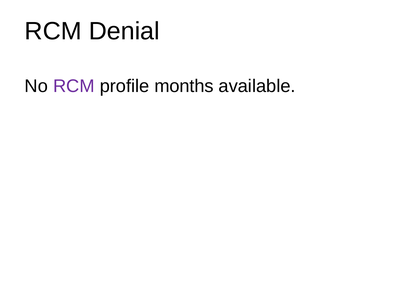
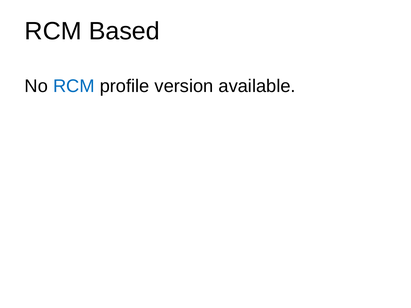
Denial: Denial -> Based (124, 31)
RCM colour: purple -> blue (74, 86)
months: months -> version (184, 86)
